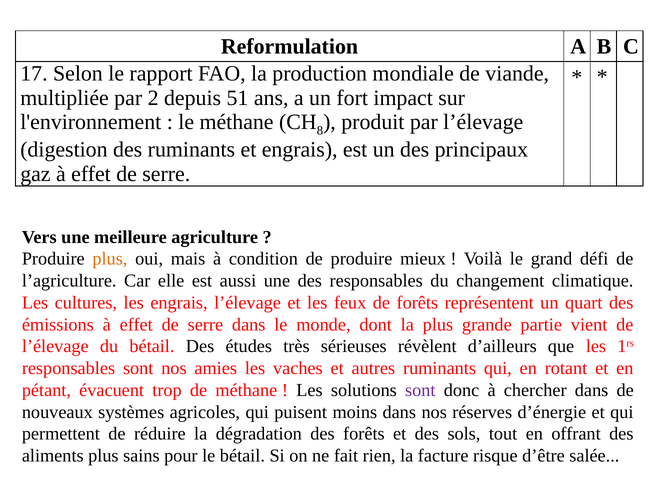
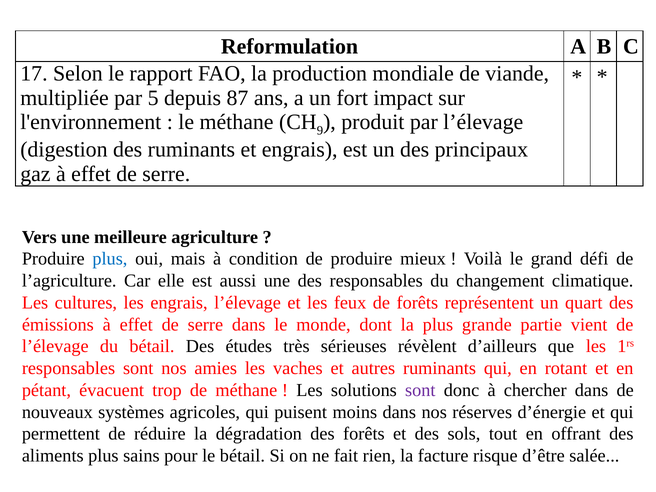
2: 2 -> 5 (153, 98)
51: 51 -> 87 (237, 98)
8: 8 -> 9 (320, 131)
plus colour: orange -> blue (110, 259)
